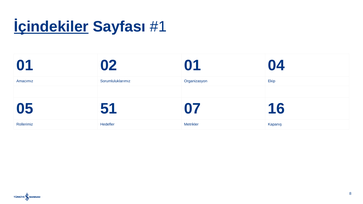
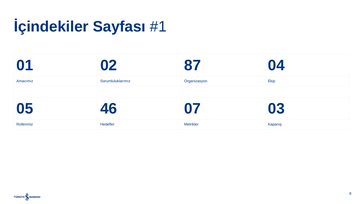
İçindekiler underline: present -> none (51, 27)
02 01: 01 -> 87 (193, 65)
51: 51 -> 46 (109, 109)
16: 16 -> 03 (276, 109)
